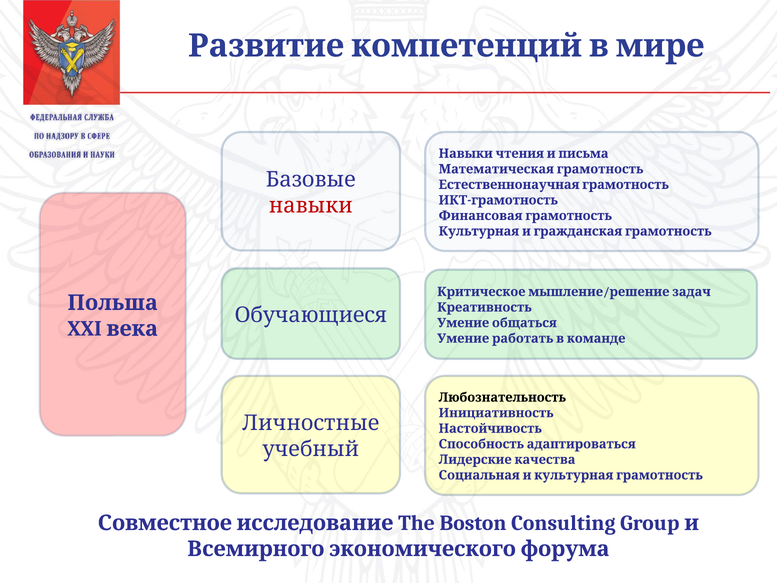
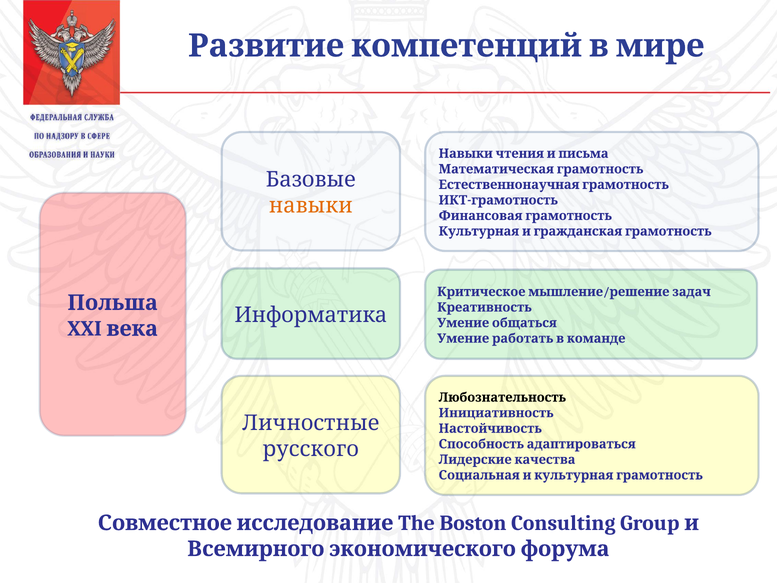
навыки colour: red -> orange (311, 206)
Обучающиеся: Обучающиеся -> Информатика (311, 315)
учебный: учебный -> русского (311, 449)
